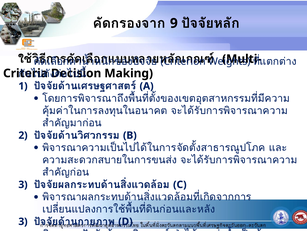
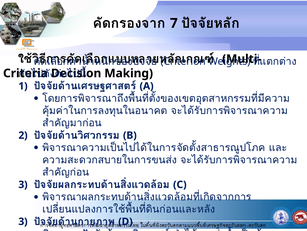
9: 9 -> 7 (174, 23)
